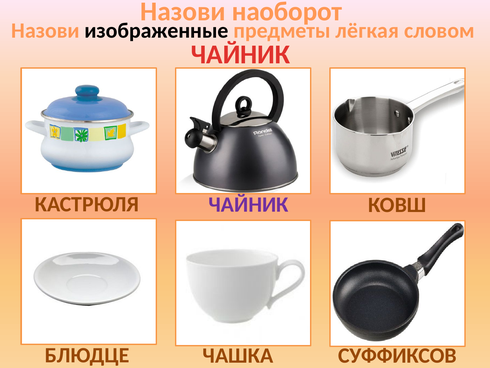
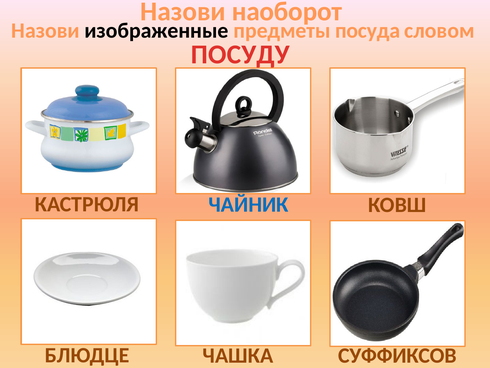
лёгкая: лёгкая -> посуда (368, 31)
ЧАЙНИК: ЧАЙНИК -> ПОСУДУ (240, 54)
ЧАЙНИК colour: purple -> blue (249, 204)
